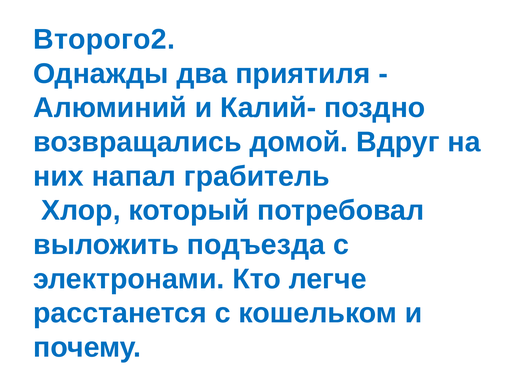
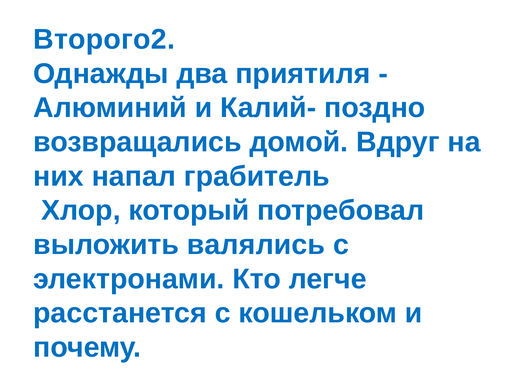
подъезда: подъезда -> валялись (256, 245)
